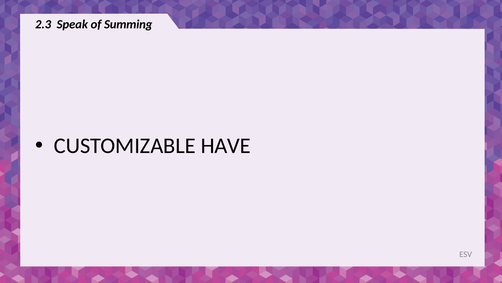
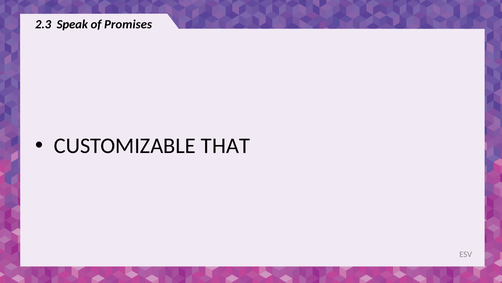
Summing: Summing -> Promises (128, 24)
HAVE: HAVE -> THAT (226, 146)
